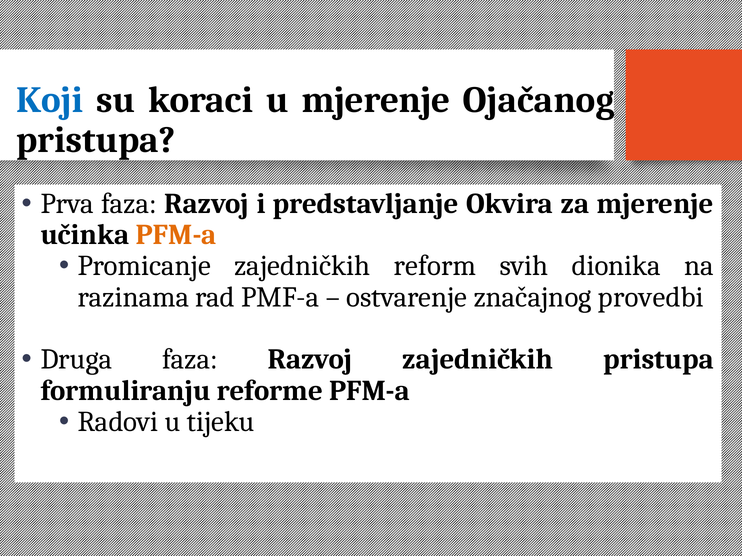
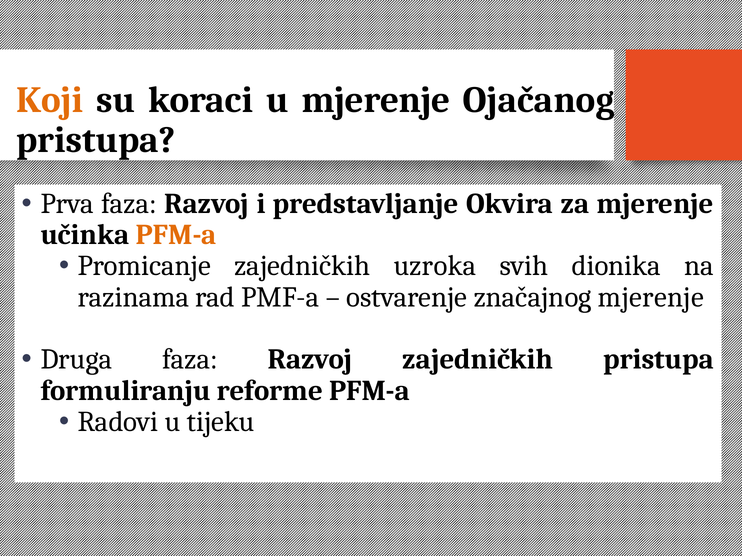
Koji colour: blue -> orange (50, 100)
reform: reform -> uzroka (435, 266)
značajnog provedbi: provedbi -> mjerenje (651, 297)
